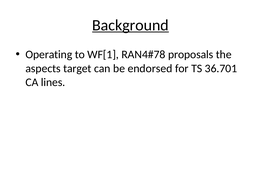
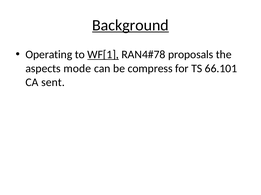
WF[1 underline: none -> present (103, 55)
target: target -> mode (77, 69)
endorsed: endorsed -> compress (150, 69)
36.701: 36.701 -> 66.101 (221, 69)
lines: lines -> sent (53, 83)
